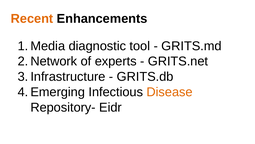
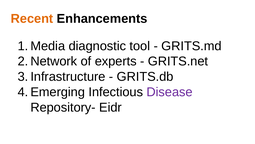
Disease colour: orange -> purple (170, 92)
